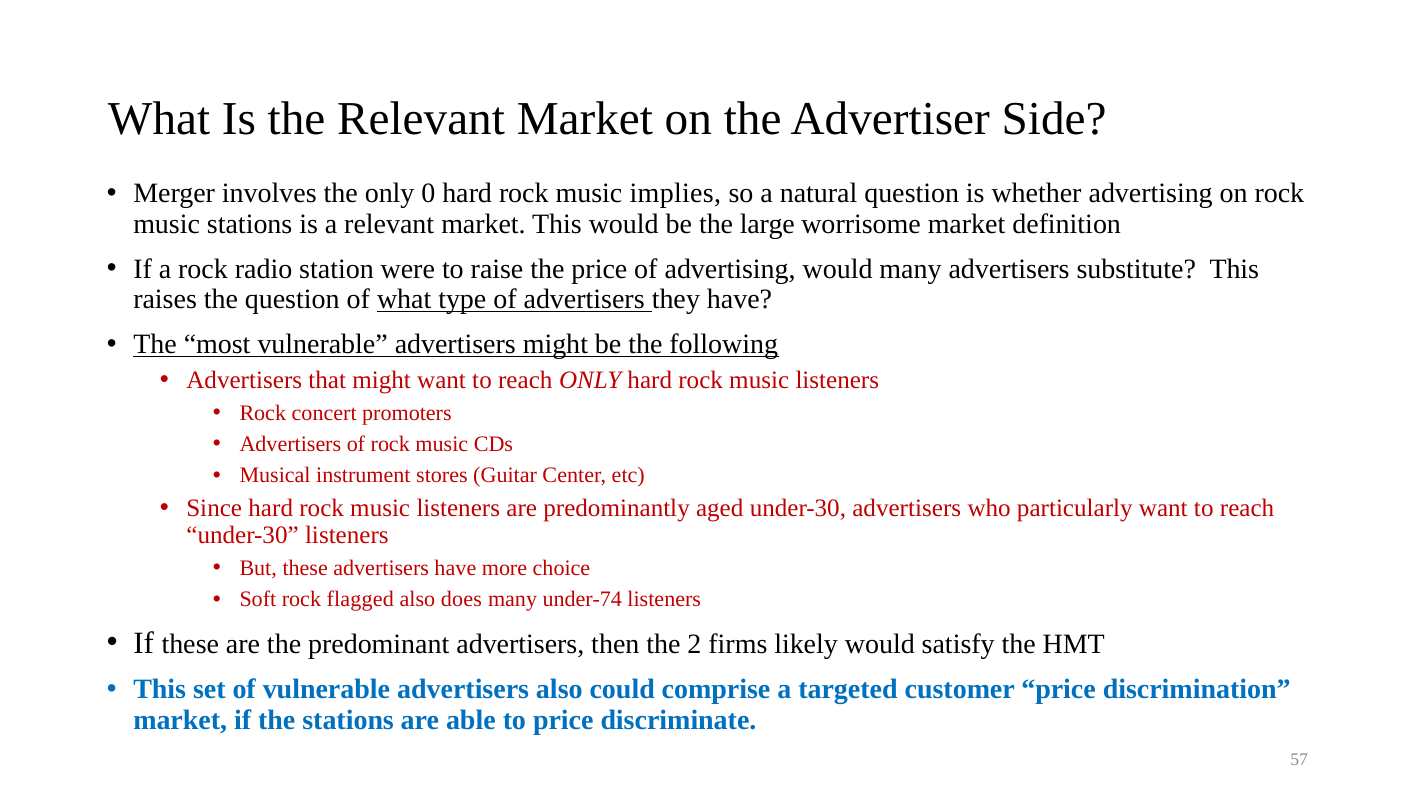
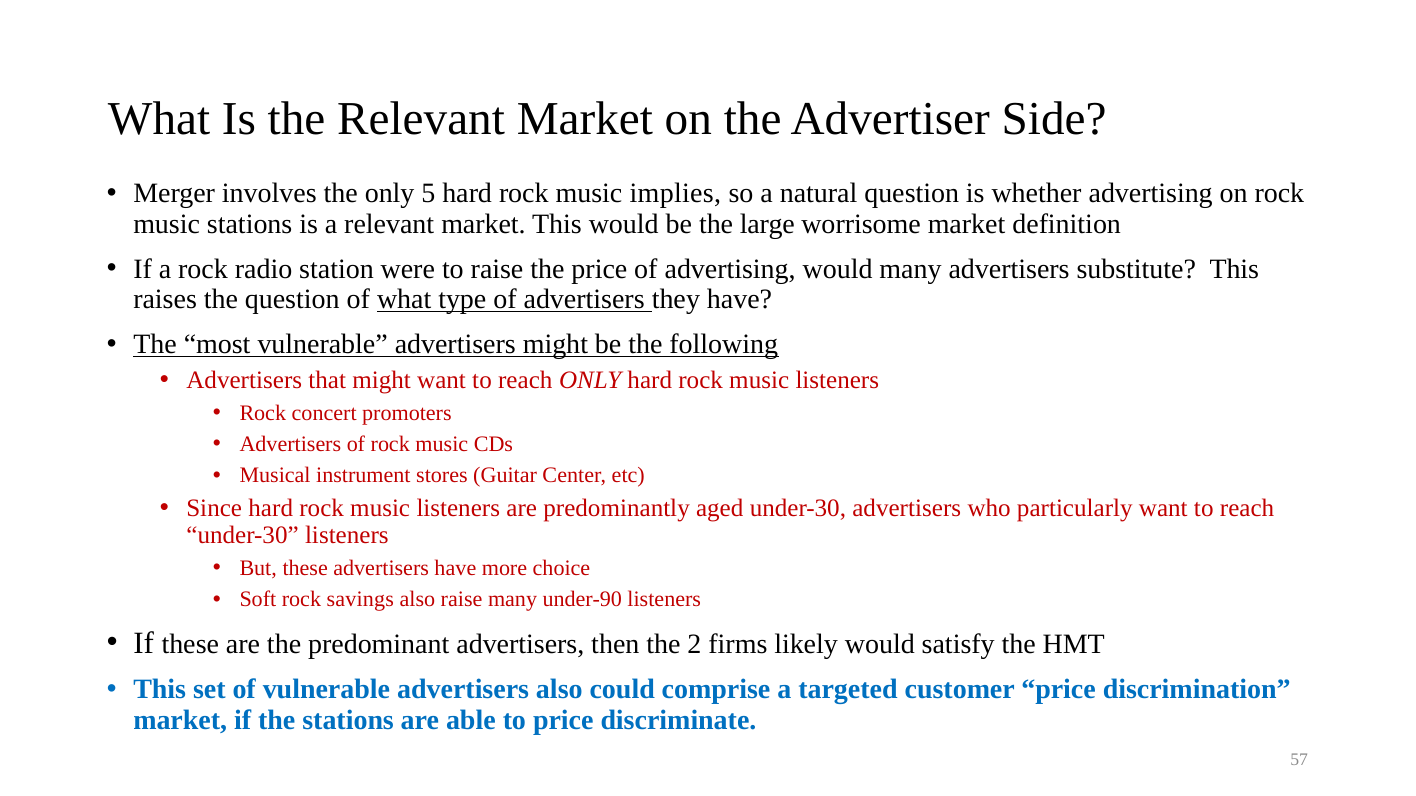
0: 0 -> 5 (428, 194)
flagged: flagged -> savings (360, 600)
also does: does -> raise (462, 600)
under-74: under-74 -> under-90 (582, 600)
